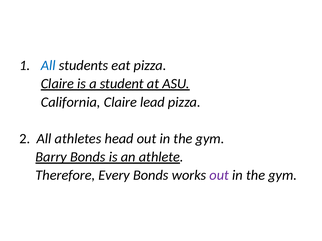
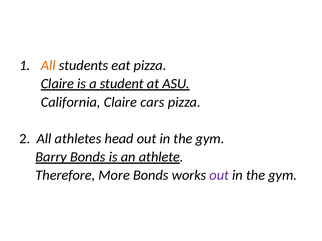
All colour: blue -> orange (48, 66)
lead: lead -> cars (152, 102)
Every: Every -> More (114, 176)
